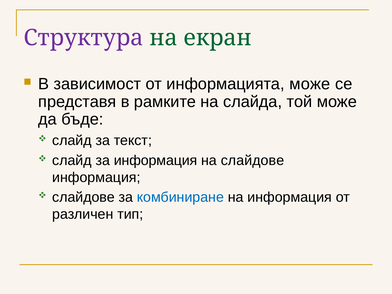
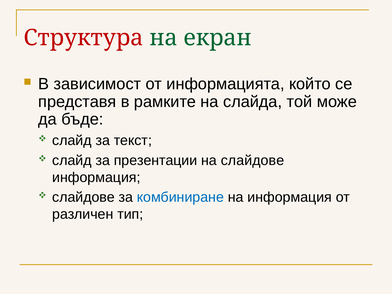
Структура colour: purple -> red (83, 38)
информацията може: може -> който (310, 84)
за информация: информация -> презентации (156, 160)
